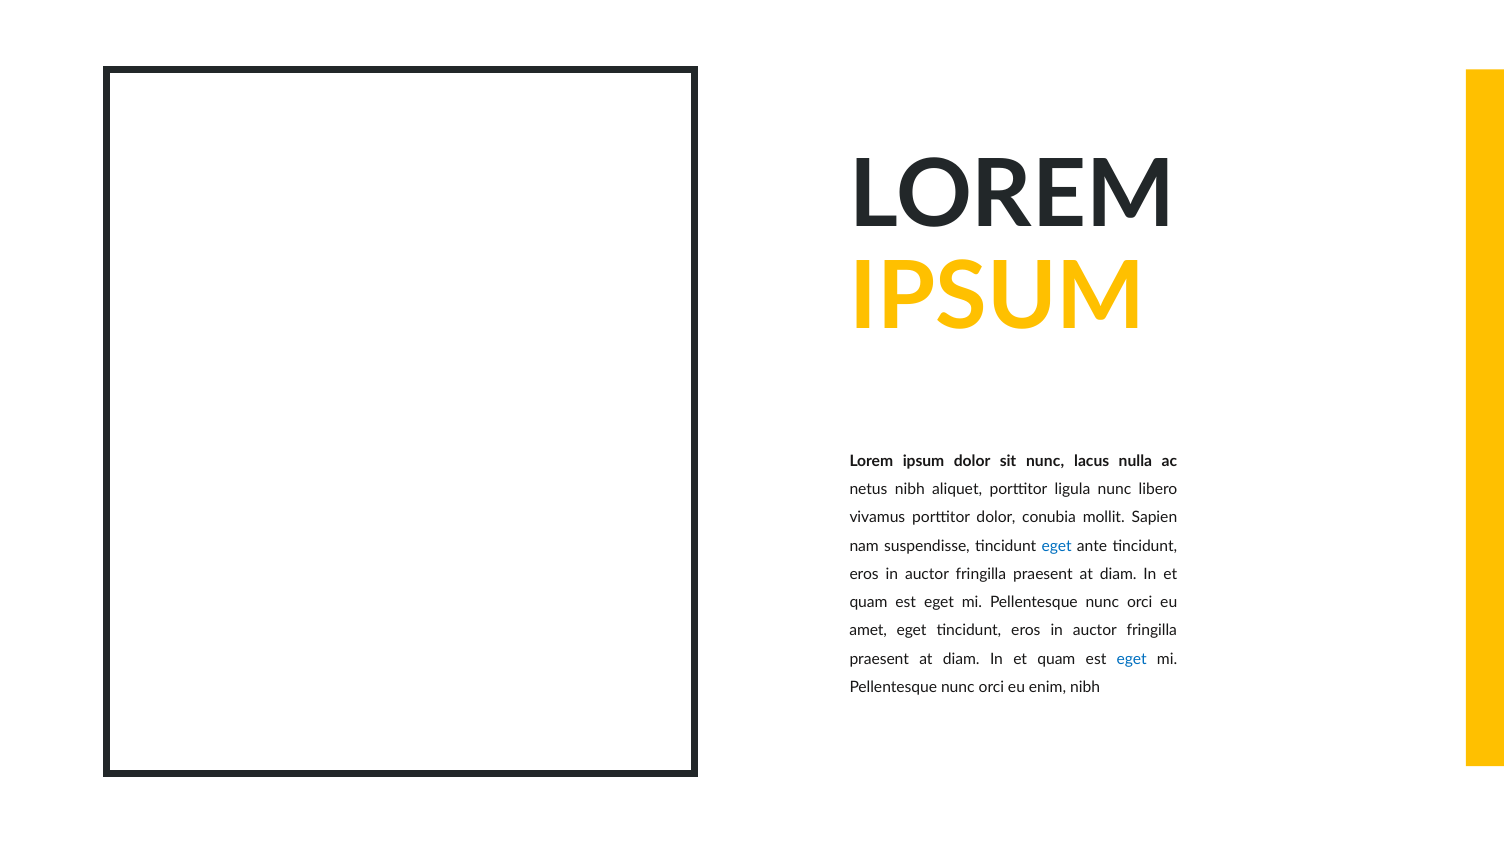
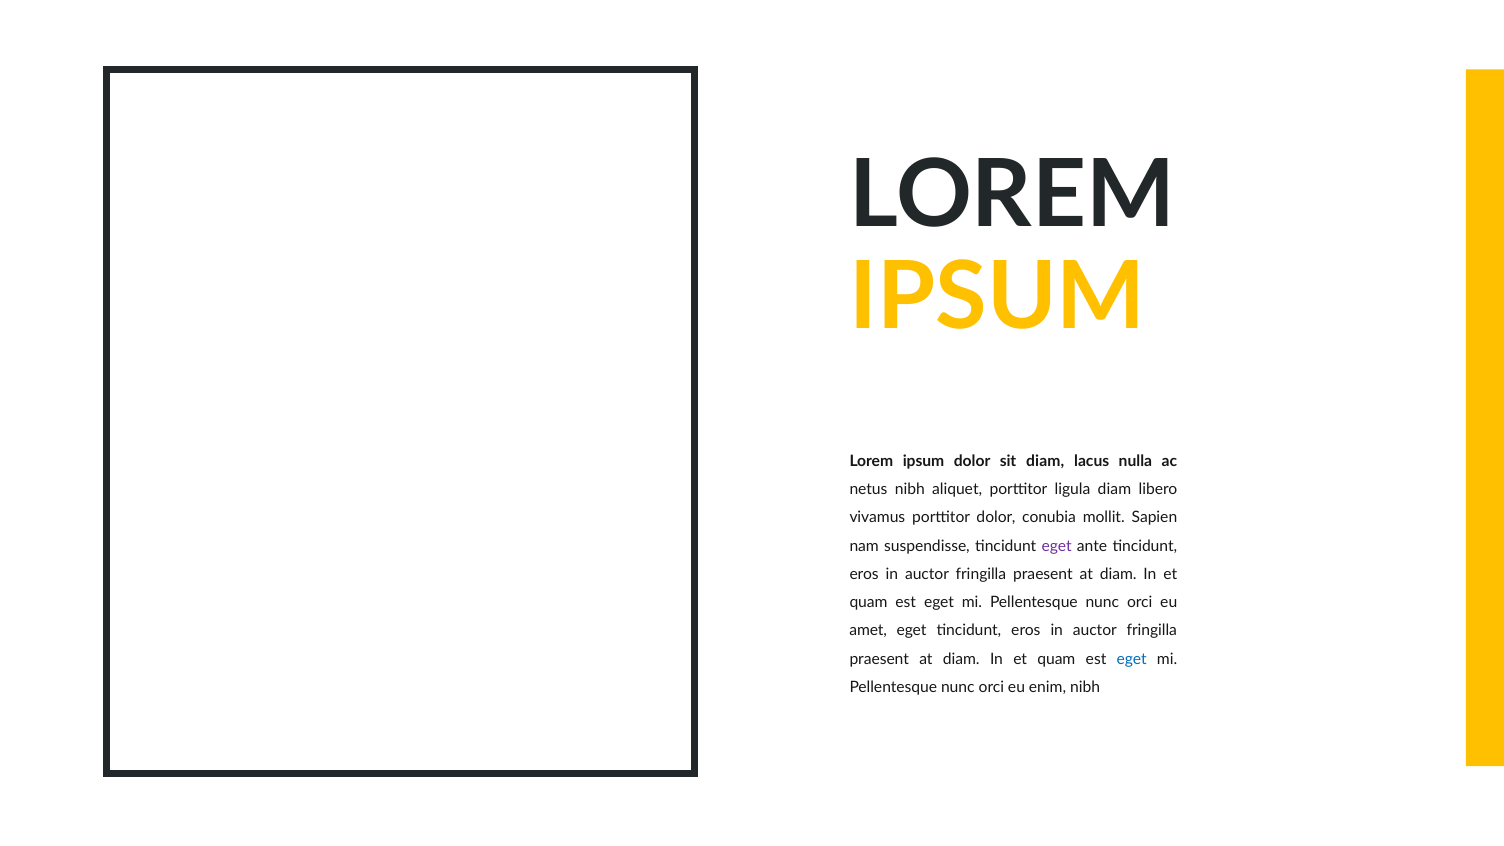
sit nunc: nunc -> diam (1045, 461)
ligula nunc: nunc -> diam (1114, 489)
eget colour: blue -> purple (1057, 546)
